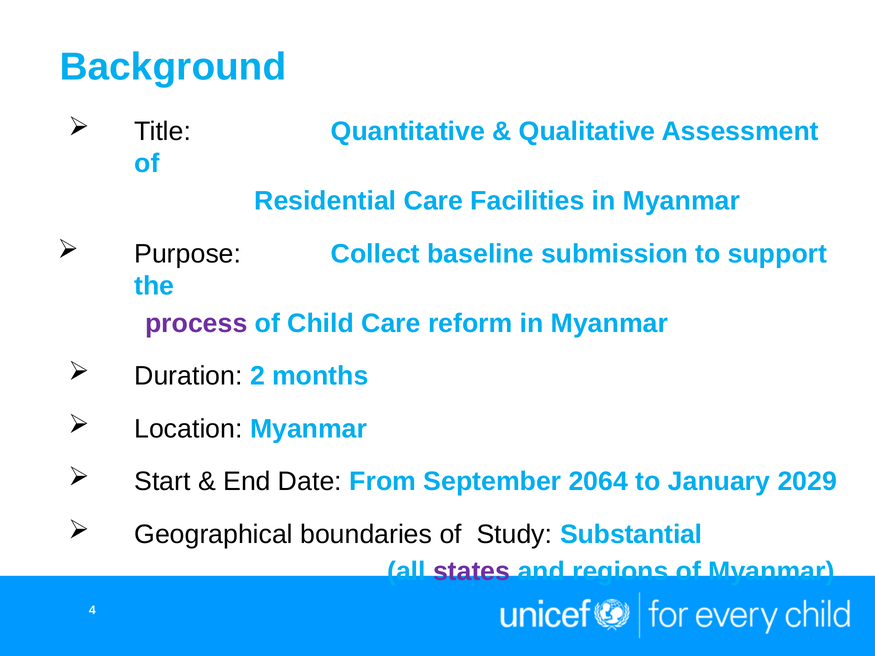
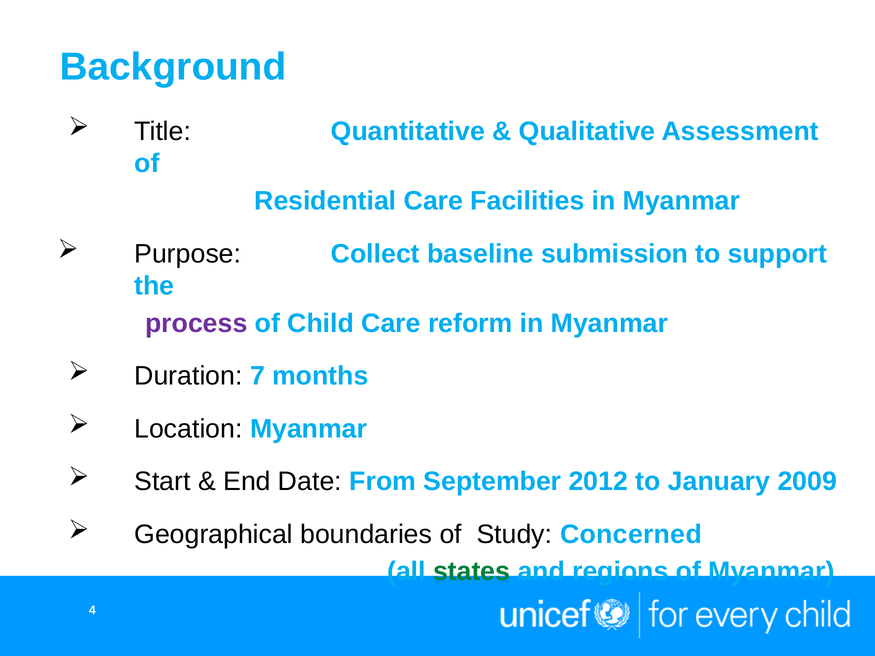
2: 2 -> 7 (257, 376)
2064: 2064 -> 2012 (598, 482)
2029: 2029 -> 2009 (807, 482)
Substantial: Substantial -> Concerned (631, 534)
states colour: purple -> green (472, 572)
